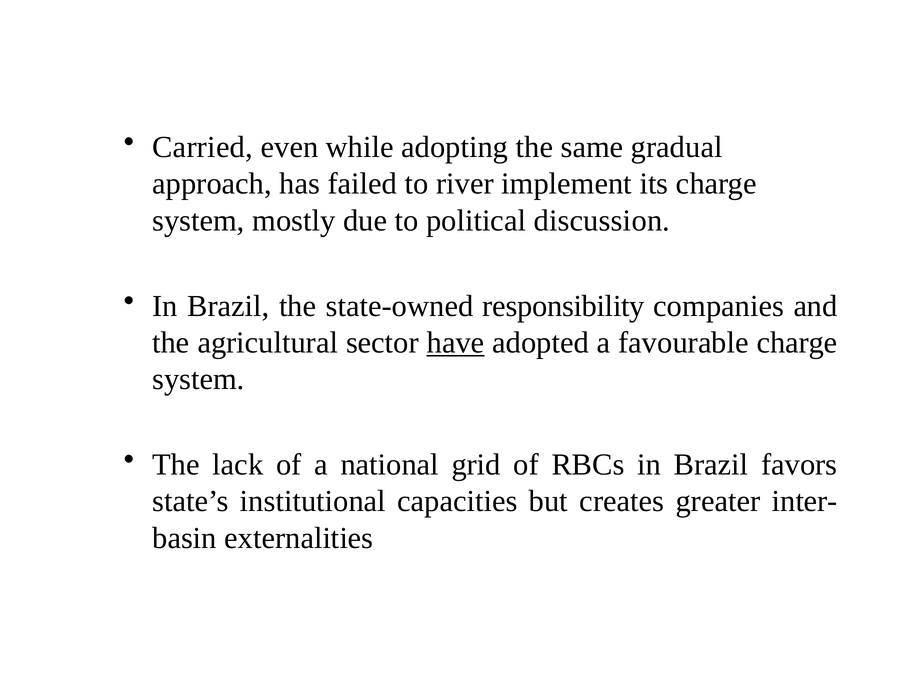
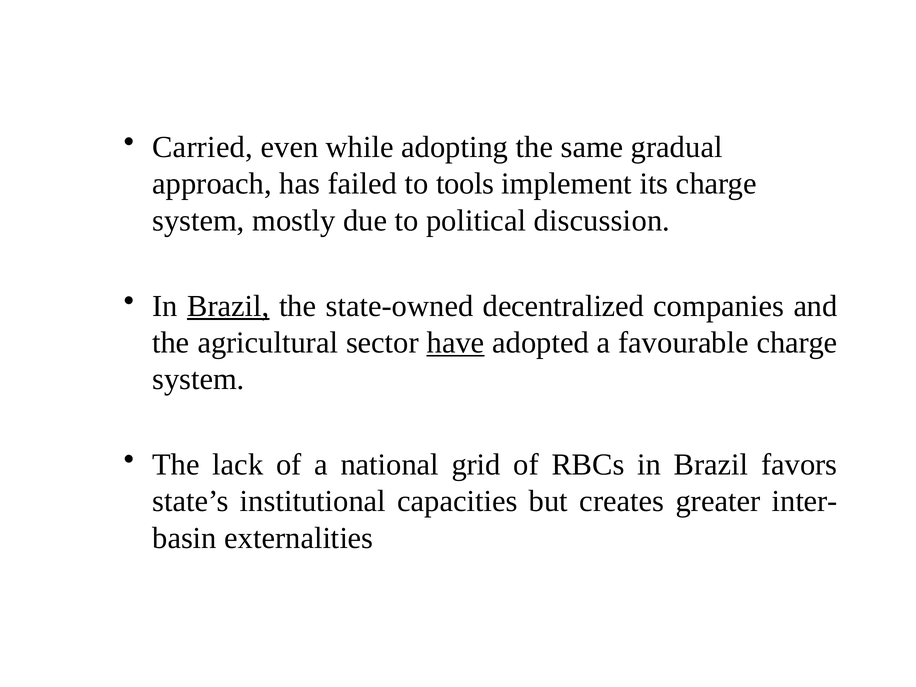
river: river -> tools (465, 184)
Brazil underline: none -> present (228, 306)
responsibility: responsibility -> decentralized (563, 306)
